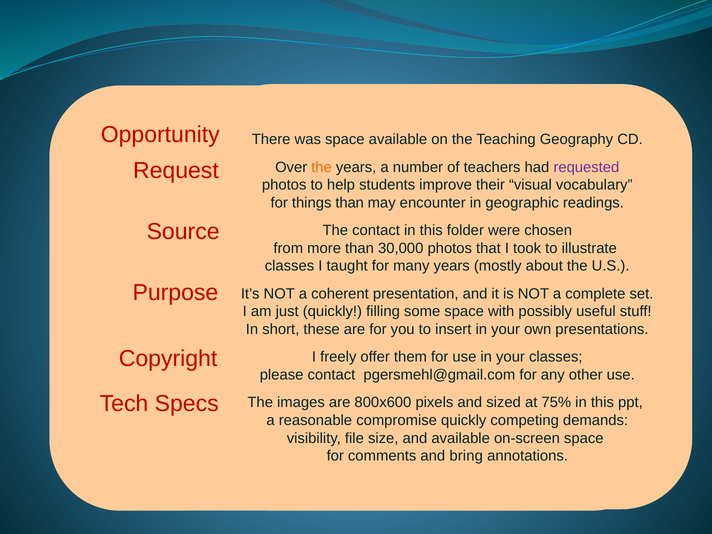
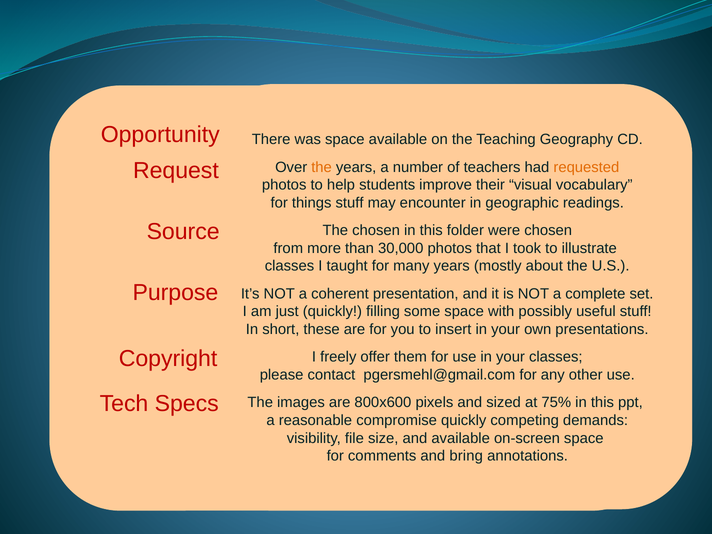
requested colour: purple -> orange (586, 167)
things than: than -> stuff (350, 203)
The contact: contact -> chosen (376, 230)
